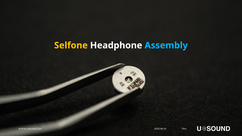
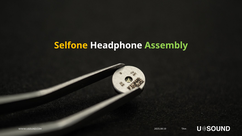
Assembly colour: light blue -> light green (166, 45)
